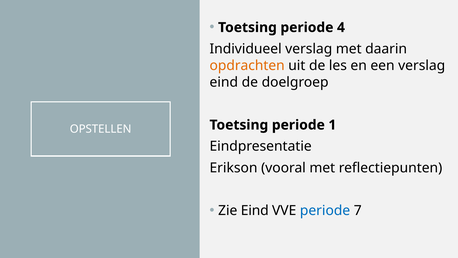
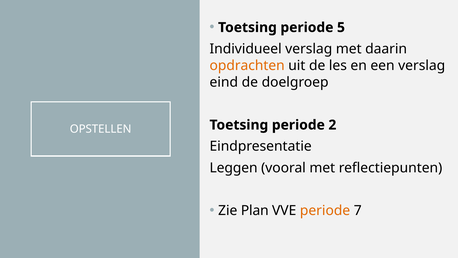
4: 4 -> 5 (341, 27)
1: 1 -> 2 (332, 125)
Erikson: Erikson -> Leggen (234, 168)
Zie Eind: Eind -> Plan (255, 210)
periode colour: blue -> orange (325, 210)
